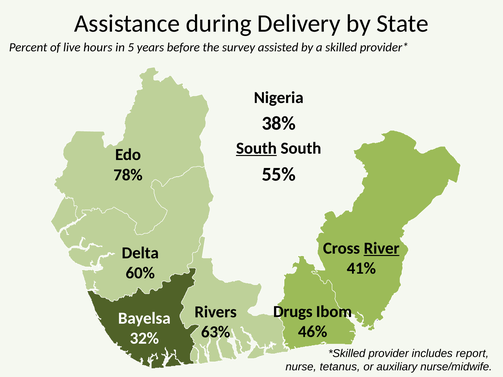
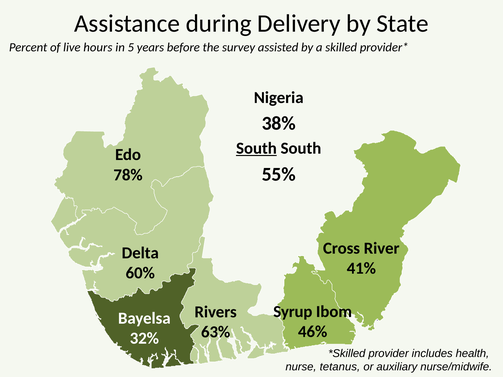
River underline: present -> none (382, 248)
Drugs: Drugs -> Syrup (293, 312)
report: report -> health (472, 354)
